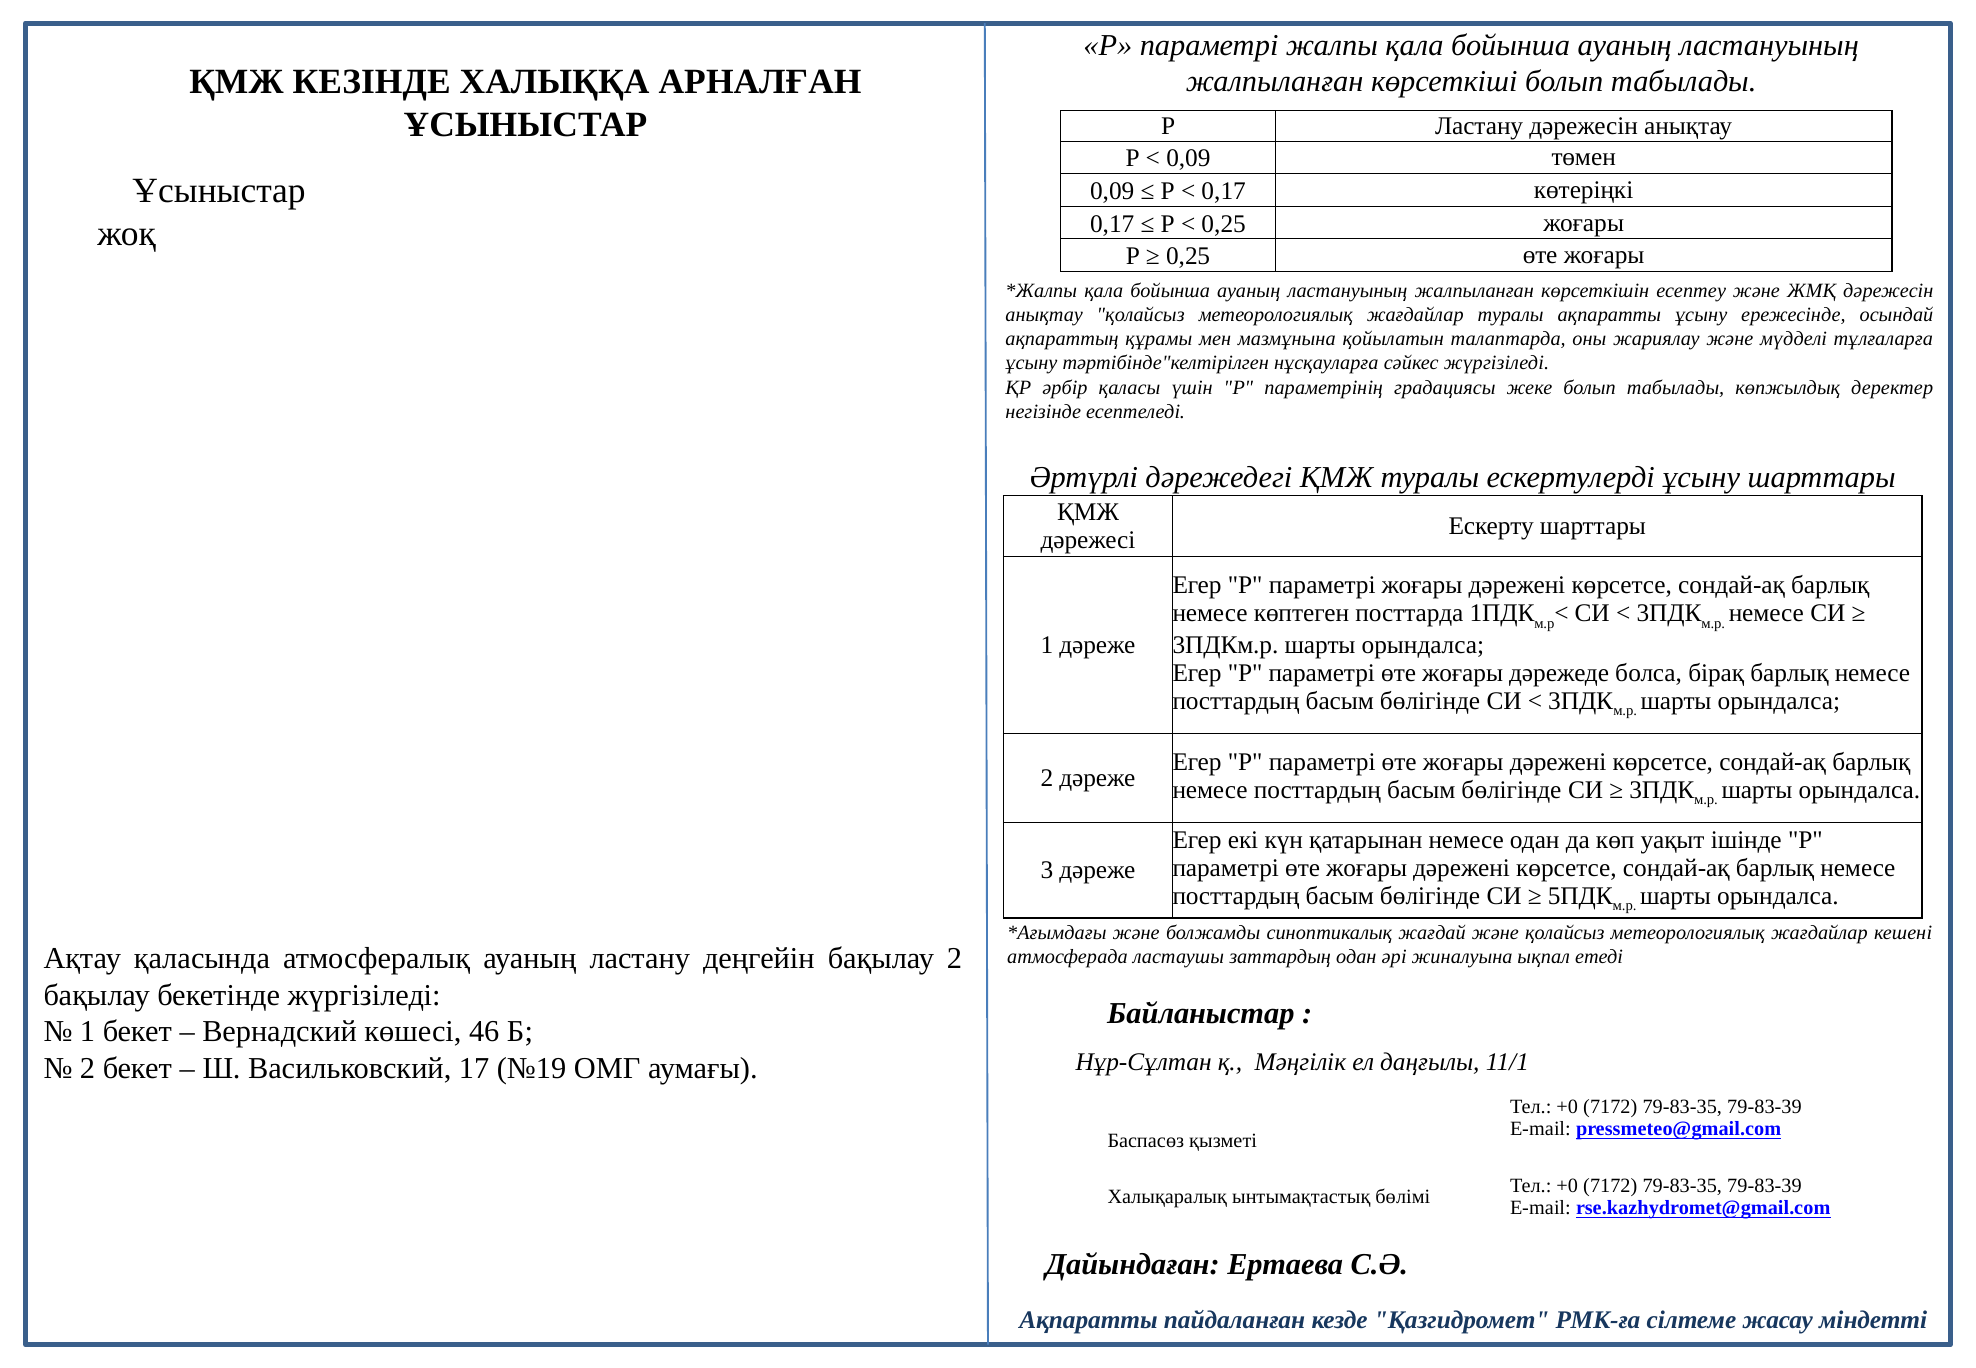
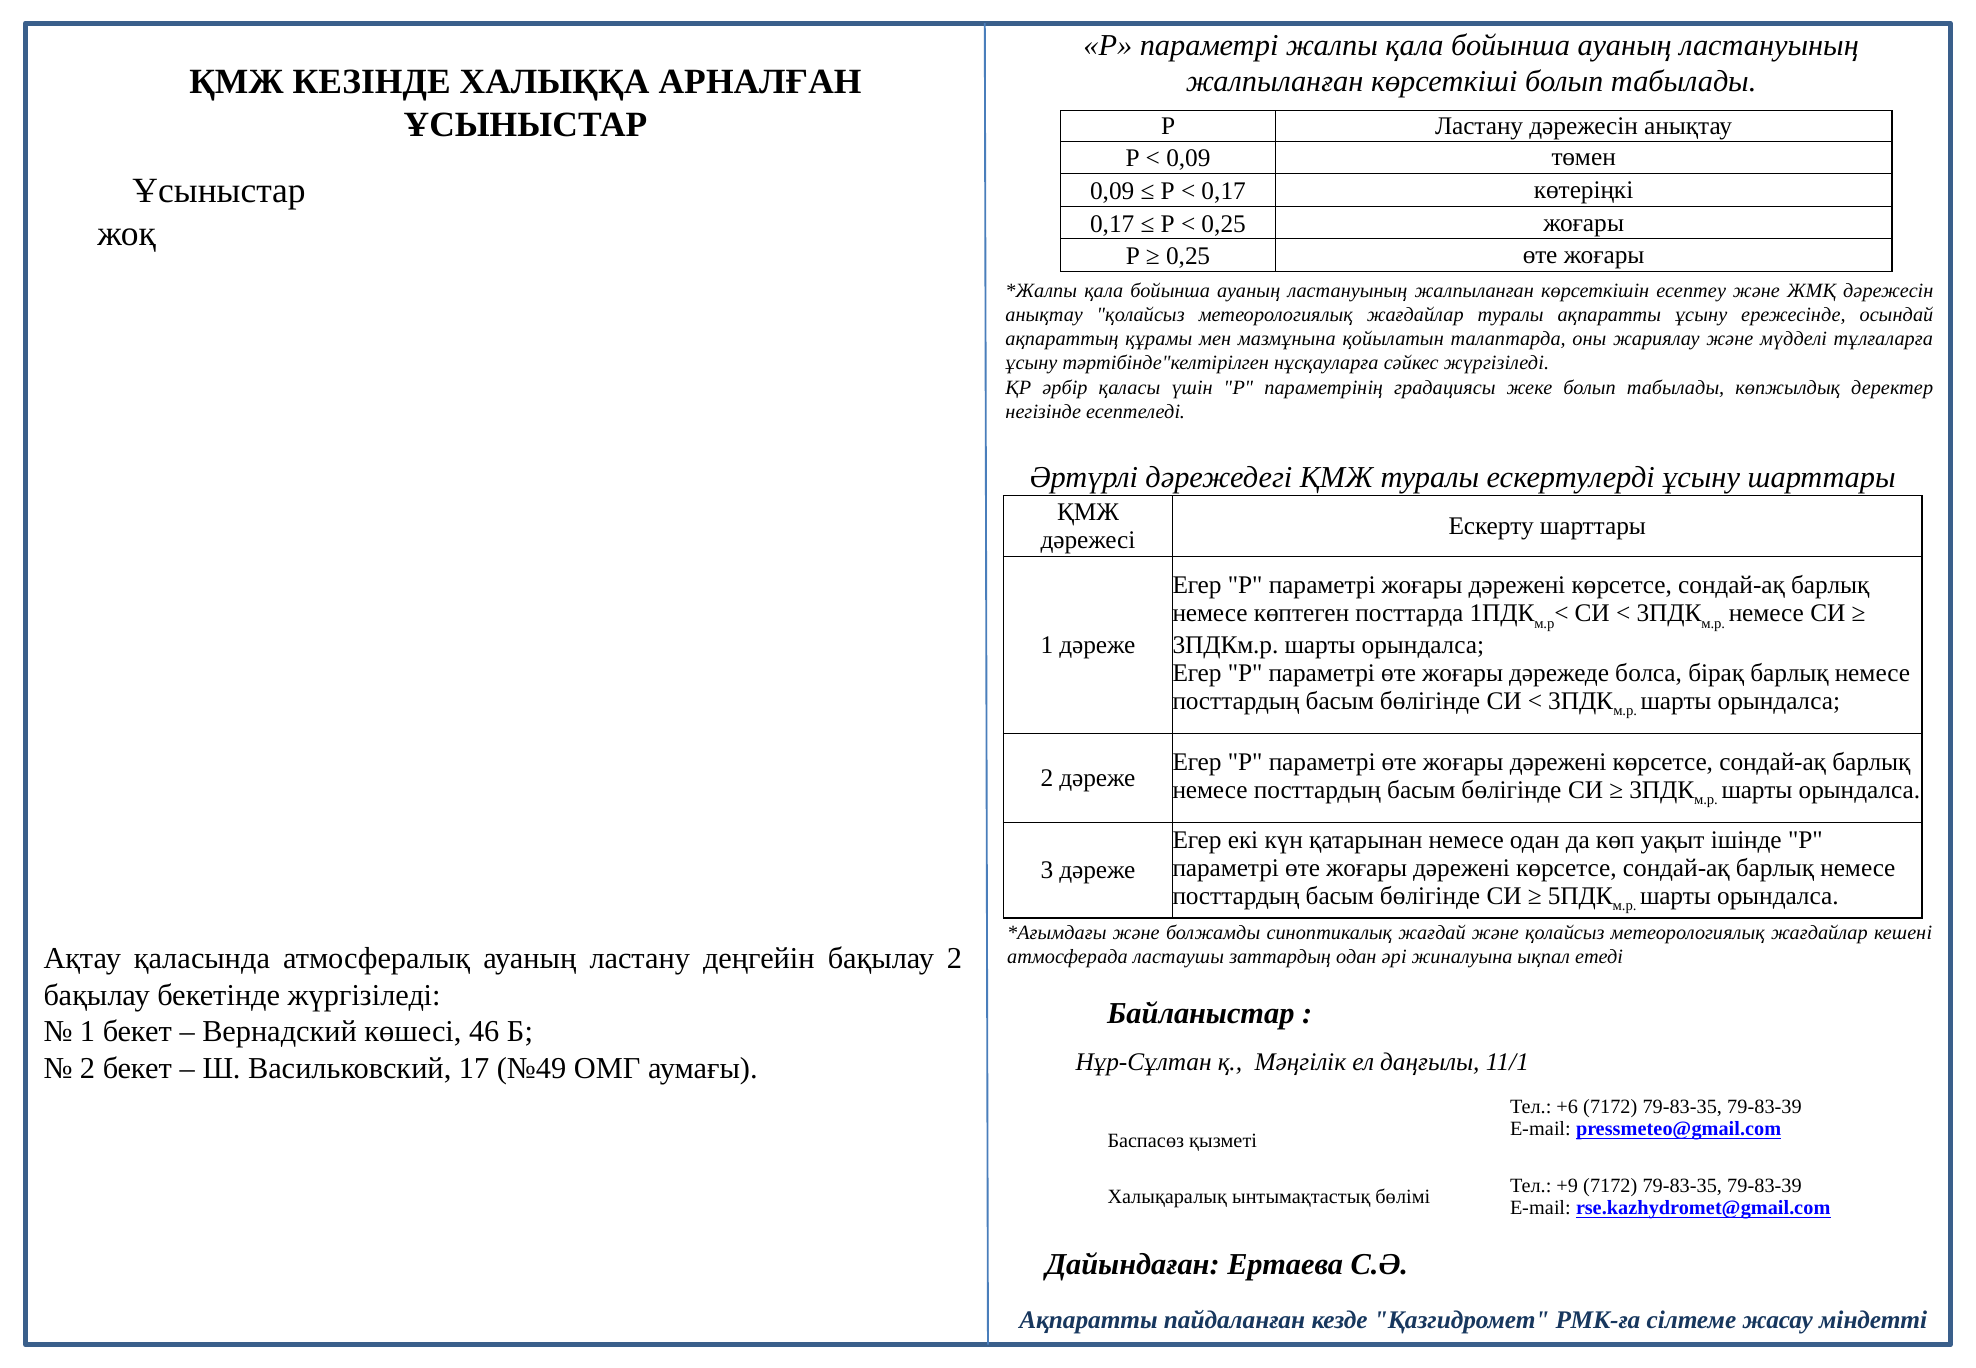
№19: №19 -> №49 (532, 1068)
+0: +0 -> +6 (1567, 1107)
+0: +0 -> +9 (1567, 1186)
